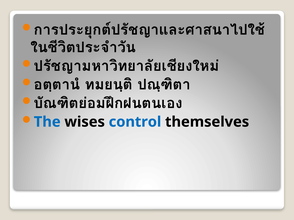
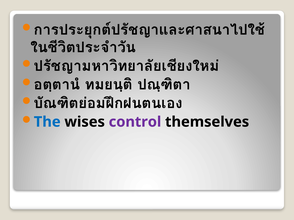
control colour: blue -> purple (135, 122)
